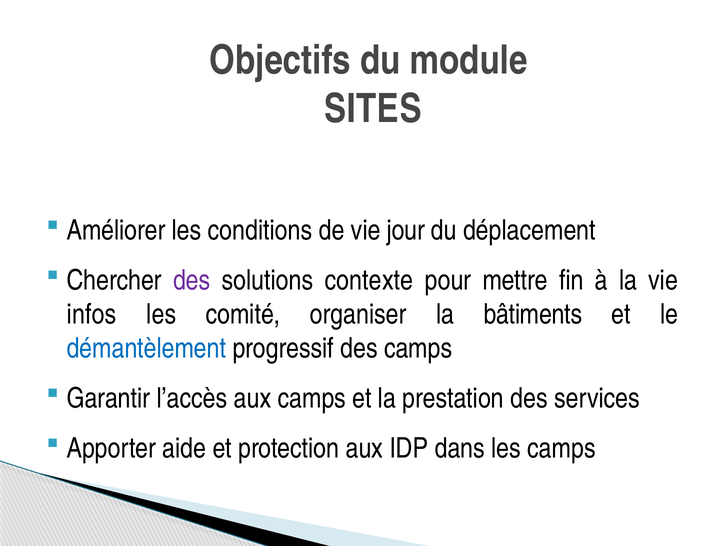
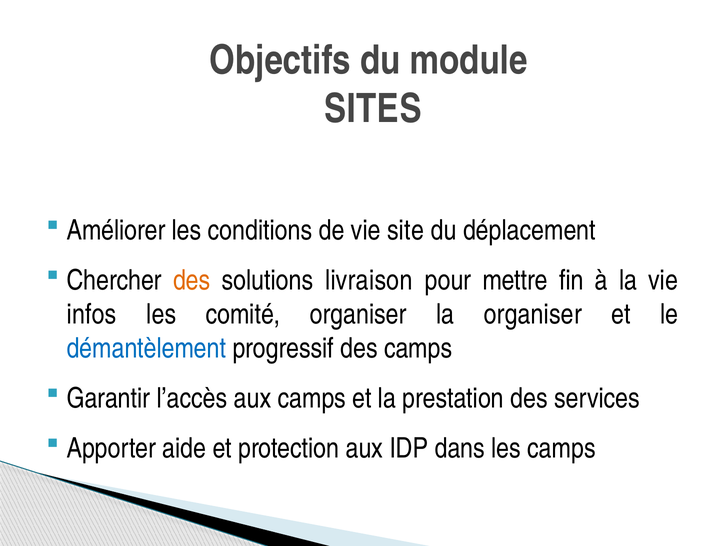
jour: jour -> site (406, 230)
des colour: purple -> orange (192, 280)
contexte: contexte -> livraison (369, 280)
la bâtiments: bâtiments -> organiser (533, 314)
